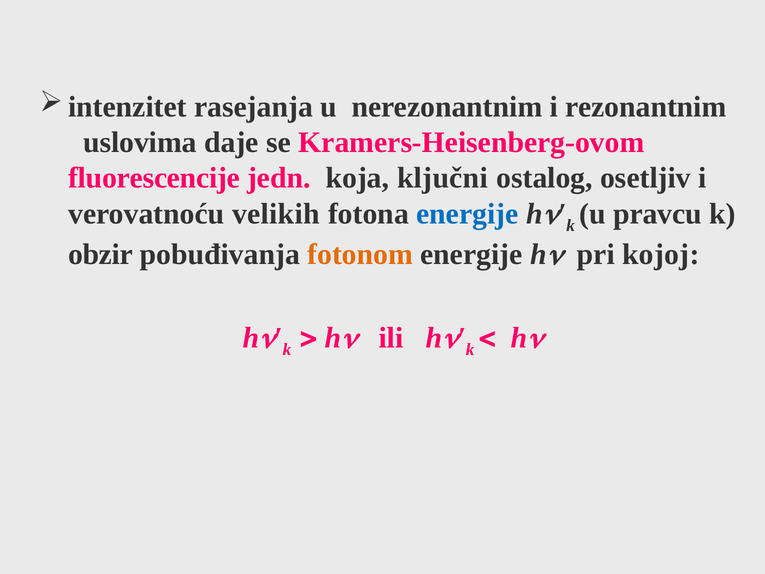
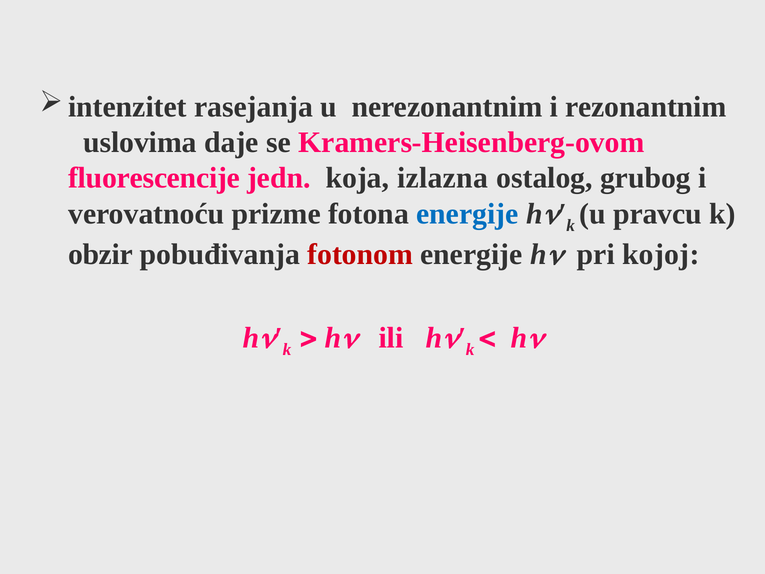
ključni: ključni -> izlazna (443, 178)
osetljiv: osetljiv -> grubog (645, 178)
velikih: velikih -> prizme (276, 214)
fotonom colour: orange -> red (360, 254)
